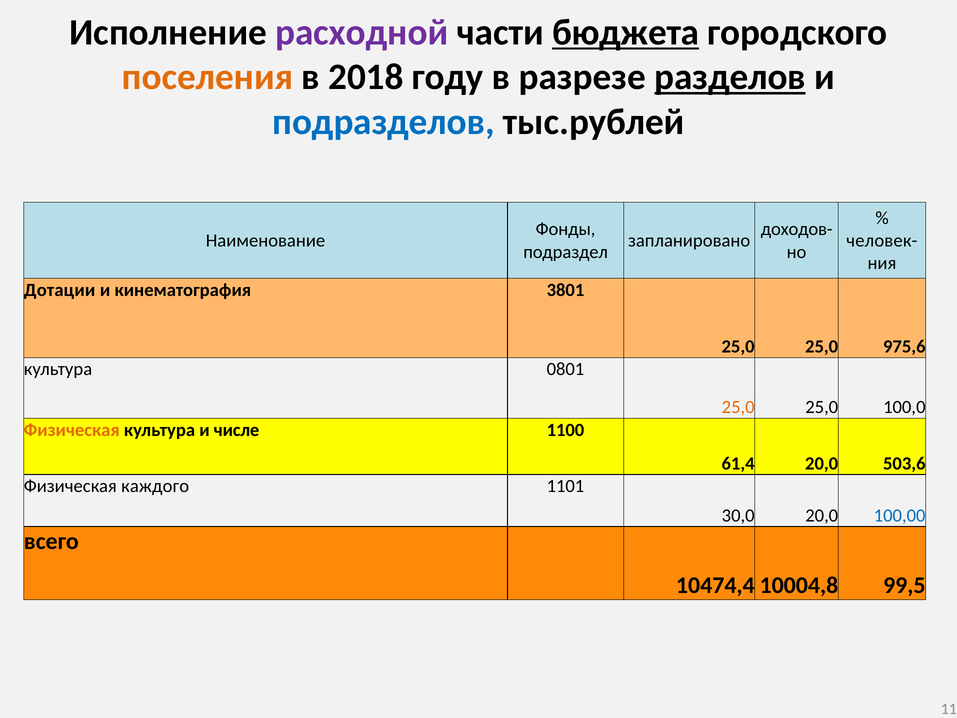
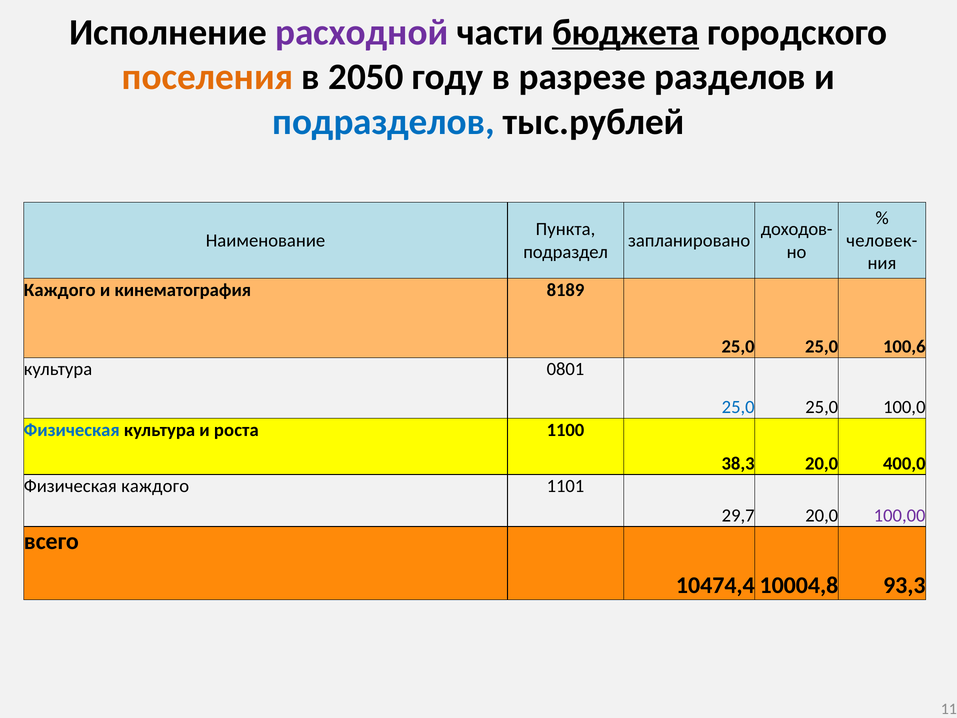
2018: 2018 -> 2050 (366, 77)
разделов underline: present -> none (730, 77)
Фонды: Фонды -> Пункта (566, 229)
Дотации: Дотации -> Каждого (60, 290)
3801: 3801 -> 8189 (565, 290)
975,6: 975,6 -> 100,6 (904, 346)
25,0 colour: orange -> blue (738, 407)
Физическая colour: orange -> blue (72, 430)
числе: числе -> роста (236, 430)
61,4: 61,4 -> 38,3 (738, 463)
503,6: 503,6 -> 400,0 (904, 463)
30,0: 30,0 -> 29,7 (738, 515)
100,00 colour: blue -> purple (900, 515)
99,5: 99,5 -> 93,3 (904, 585)
